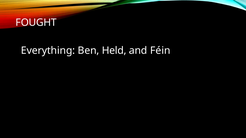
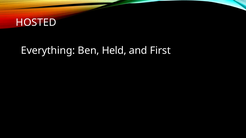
FOUGHT: FOUGHT -> HOSTED (36, 23)
Féin: Féin -> First (160, 51)
